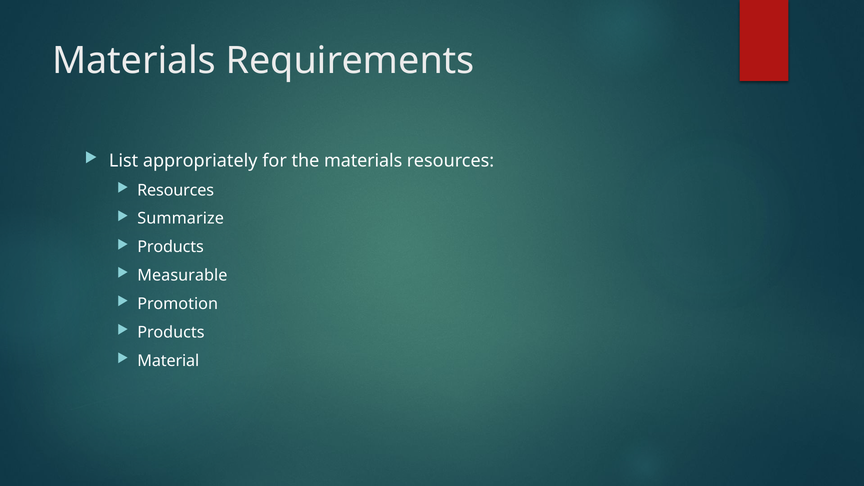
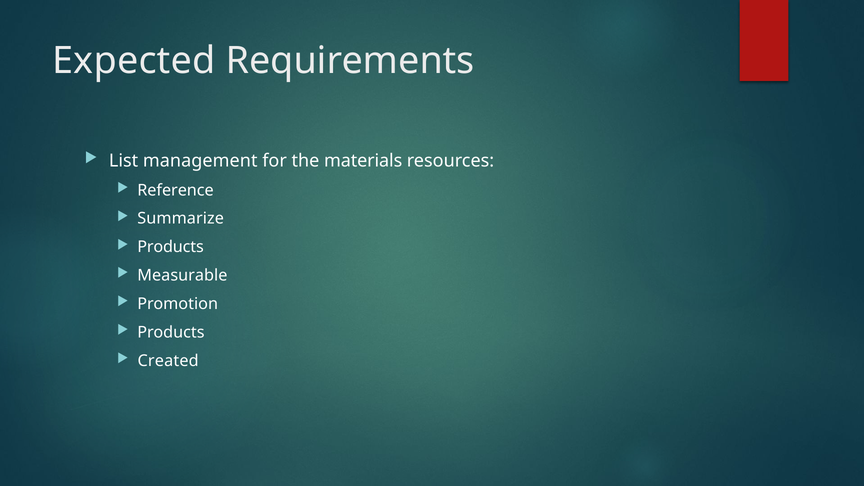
Materials: Materials -> Expected (134, 61)
appropriately: appropriately -> management (200, 161)
Resources: Resources -> Reference (176, 190)
Material: Material -> Created (168, 361)
